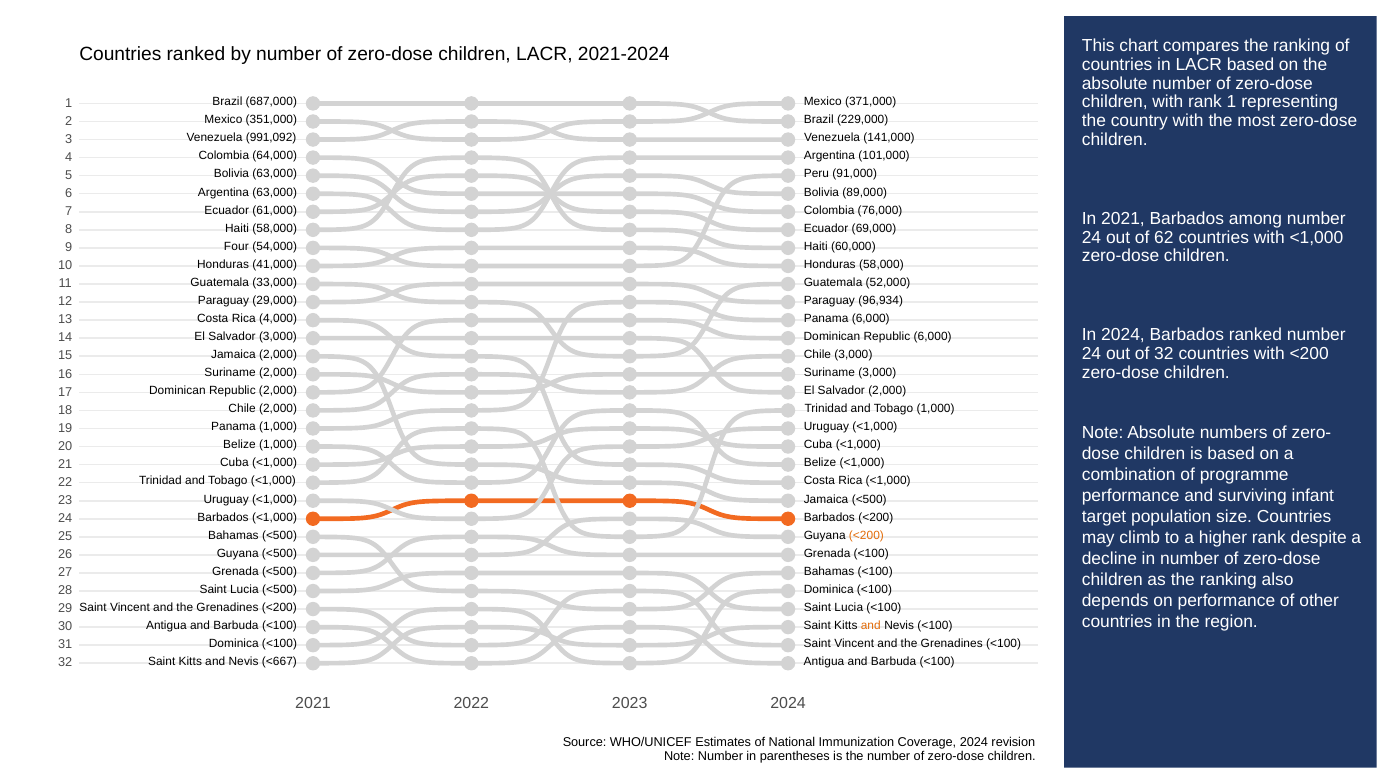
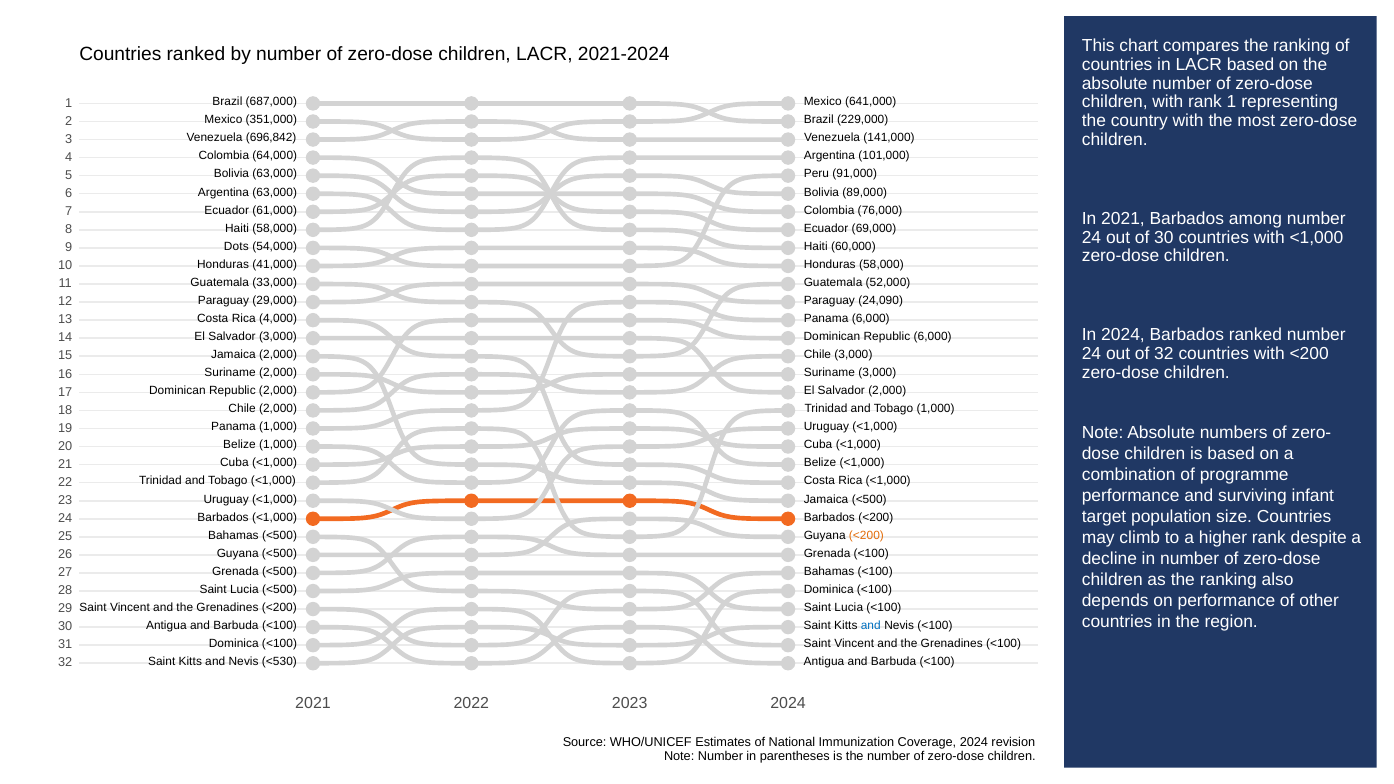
371,000: 371,000 -> 641,000 (871, 102)
991,092: 991,092 -> 696,842 (271, 138)
of 62: 62 -> 30 (1164, 237)
Four: Four -> Dots (236, 246)
96,934: 96,934 -> 24,090 (881, 301)
and colour: orange -> blue (871, 626)
<667: <667 -> <530 (279, 662)
